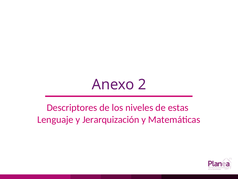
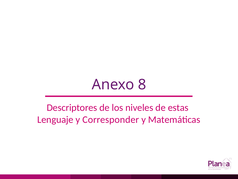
2: 2 -> 8 (142, 84)
Jerarquización: Jerarquización -> Corresponder (111, 119)
